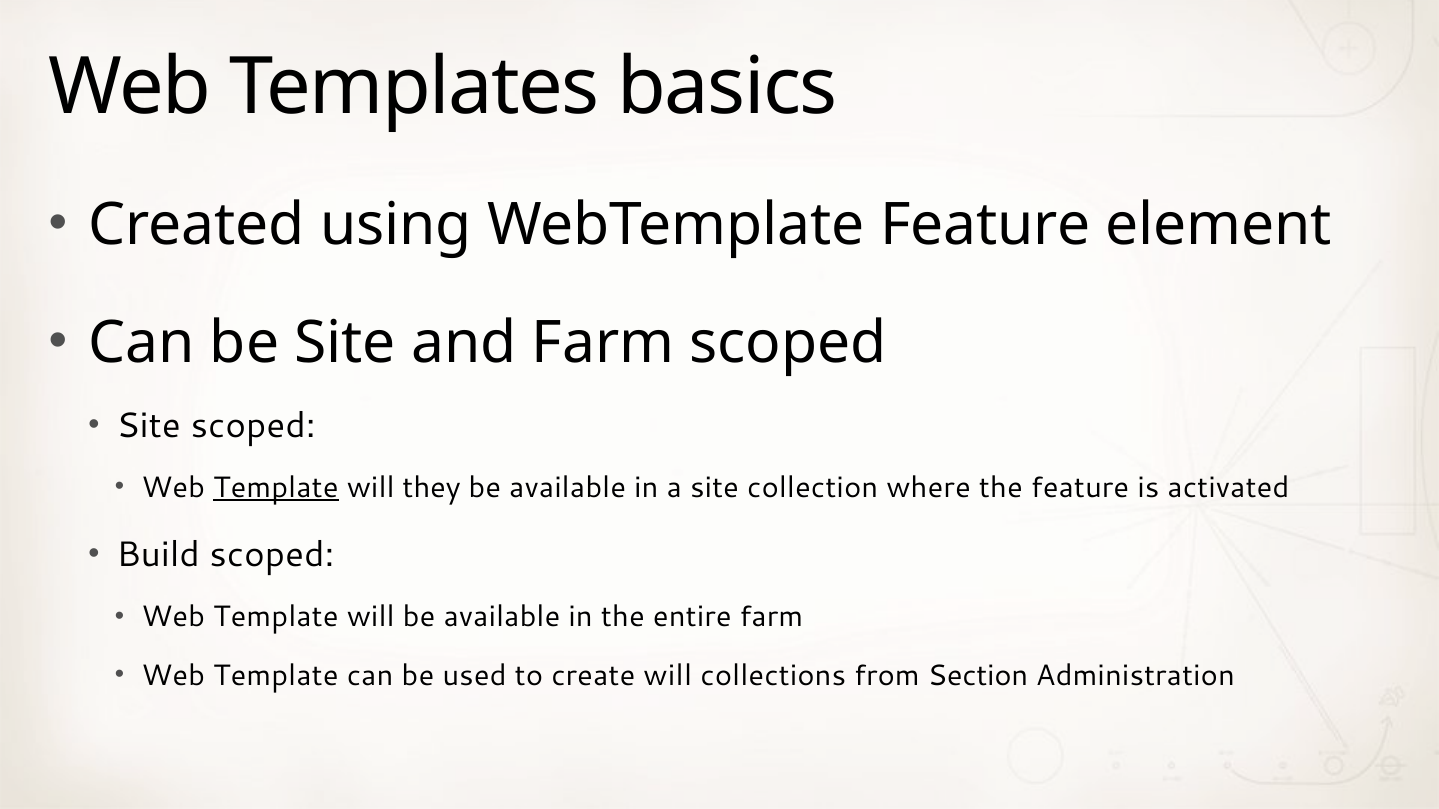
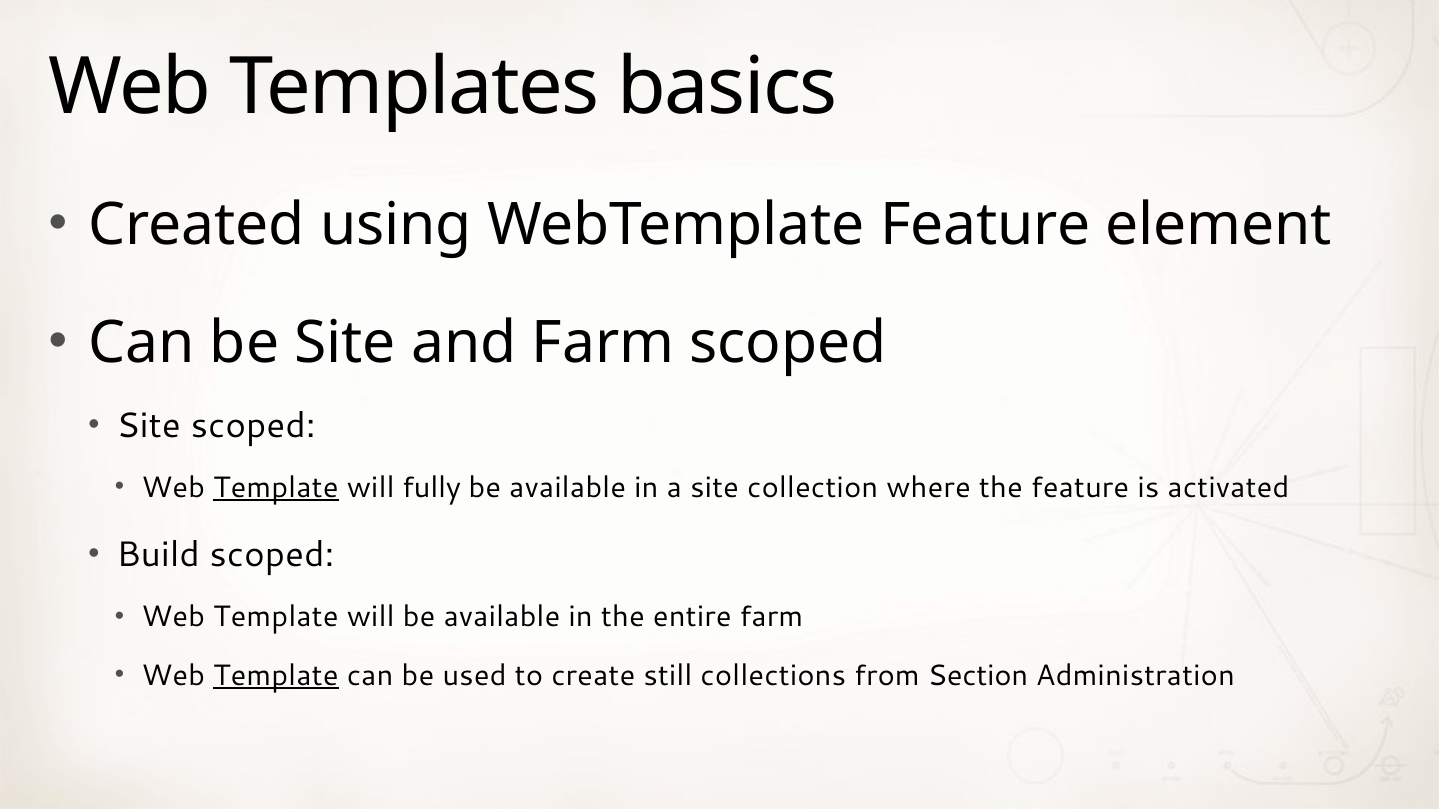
they: they -> fully (432, 488)
Template underline: none -> present (276, 676)
create will: will -> still (668, 676)
